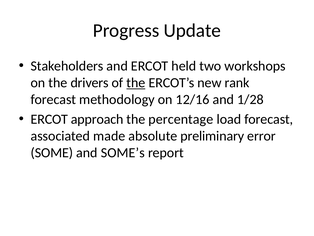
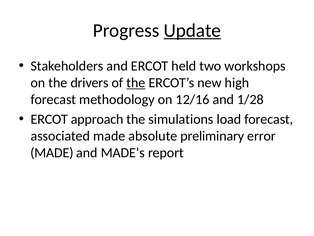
Update underline: none -> present (192, 30)
rank: rank -> high (237, 83)
percentage: percentage -> simulations (181, 119)
SOME: SOME -> MADE (52, 152)
SOME’s: SOME’s -> MADE’s (123, 152)
